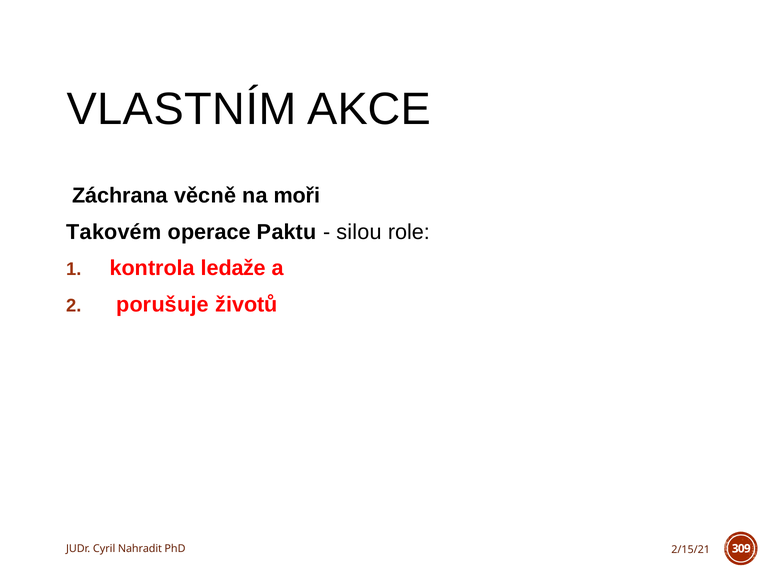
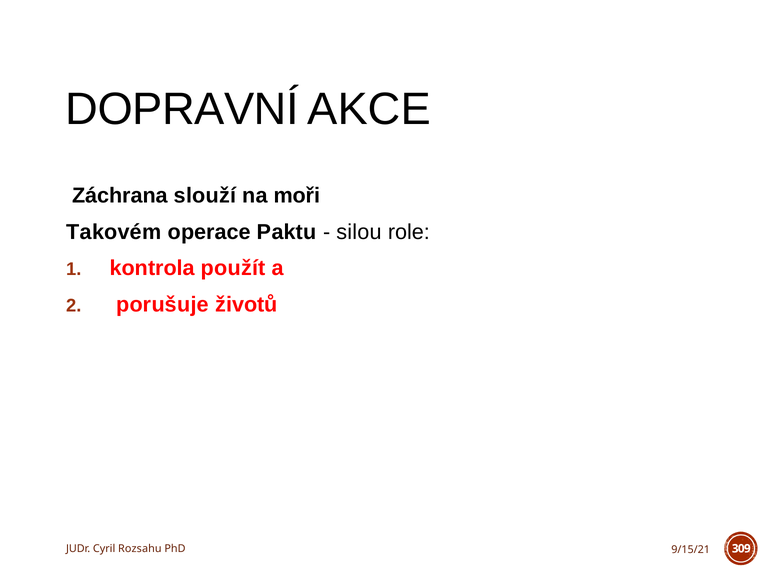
VLASTNÍM: VLASTNÍM -> DOPRAVNÍ (182, 109)
věcně: věcně -> slouží (205, 196)
ledaže: ledaže -> použít (233, 268)
Nahradit: Nahradit -> Rozsahu (140, 548)
2/15/21: 2/15/21 -> 9/15/21 (691, 549)
